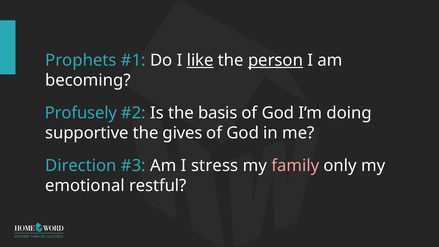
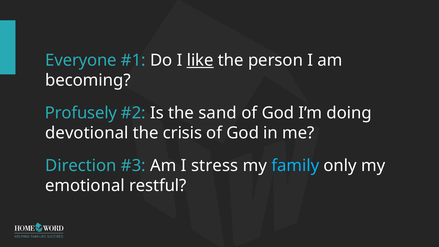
Prophets: Prophets -> Everyone (81, 60)
person underline: present -> none (276, 60)
basis: basis -> sand (218, 113)
supportive: supportive -> devotional (87, 133)
gives: gives -> crisis (182, 133)
family colour: pink -> light blue (295, 166)
